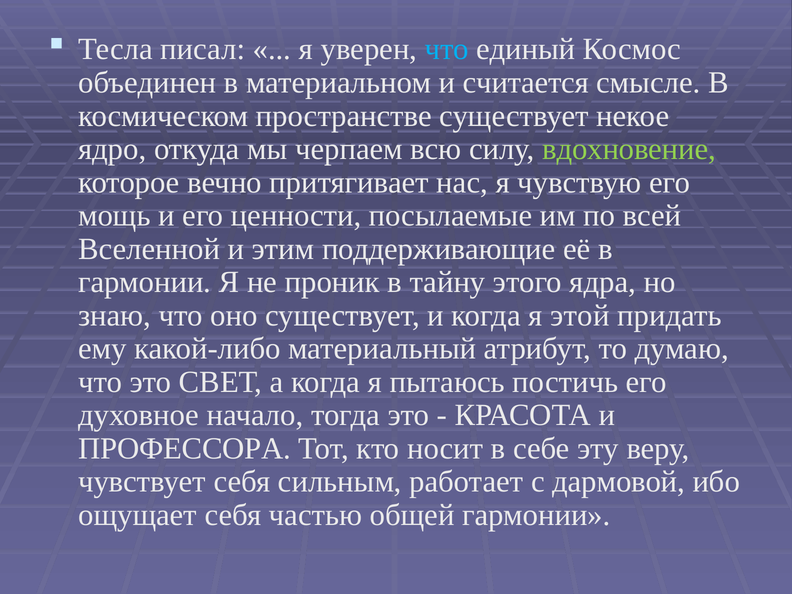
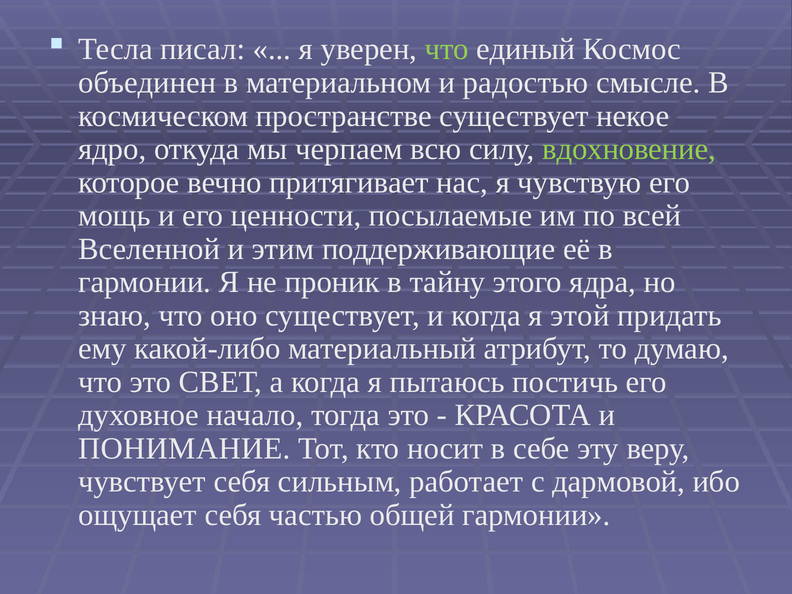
что colour: light blue -> light green (447, 49)
считается: считается -> радостью (526, 83)
ПРОФЕССОРА: ПРОФЕССОРА -> ПОНИМАНИЕ (184, 449)
